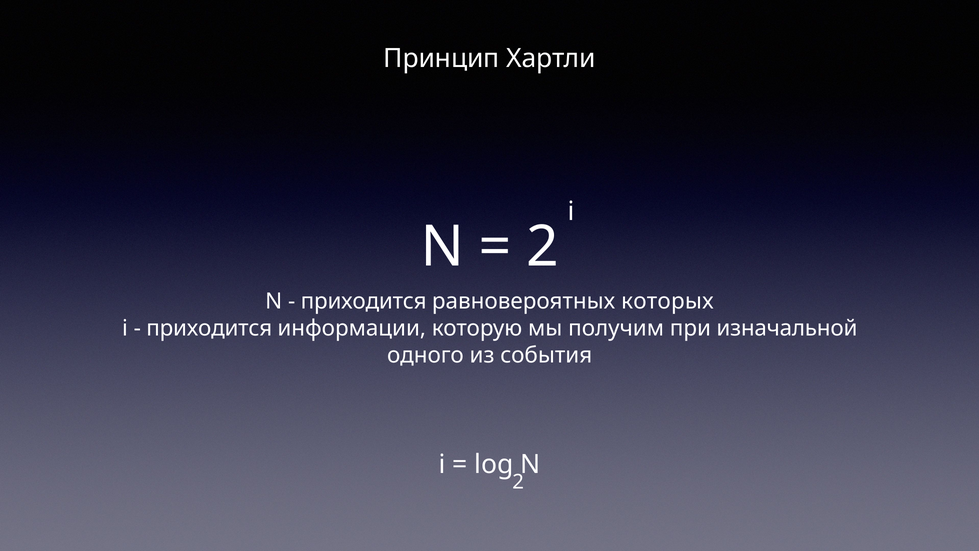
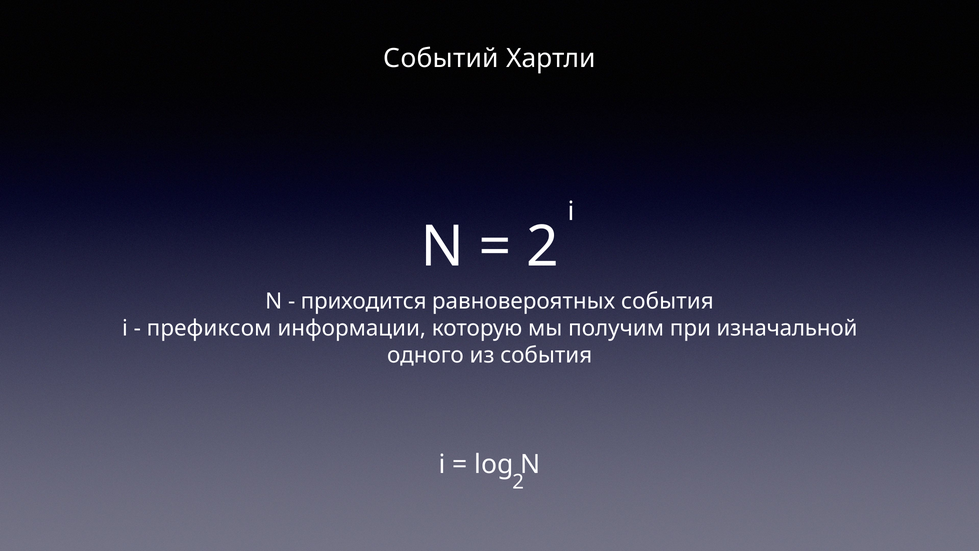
Принцип: Принцип -> Событий (441, 58)
равновероятных которых: которых -> события (667, 301)
приходится: приходится -> префиксом (209, 328)
